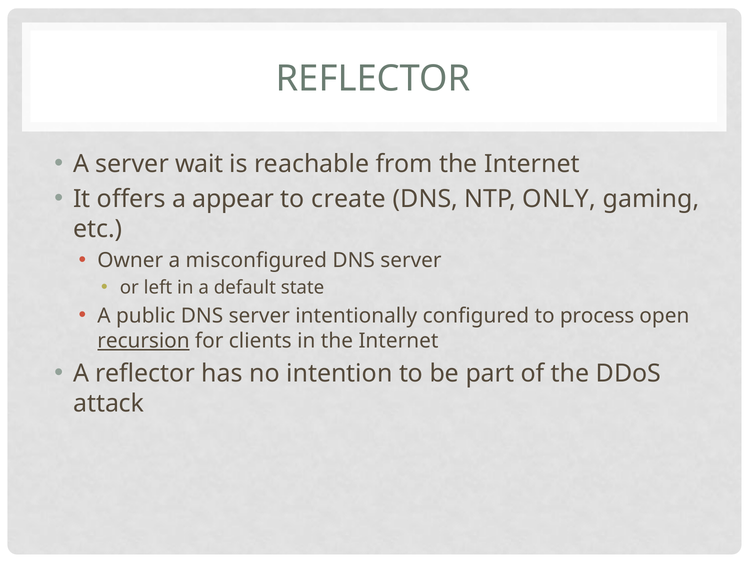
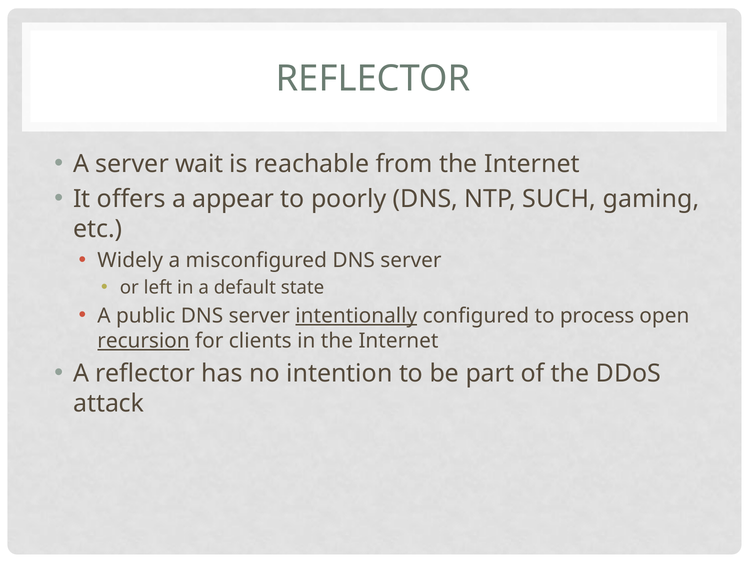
create: create -> poorly (349, 199)
ONLY: ONLY -> SUCH (559, 199)
Owner: Owner -> Widely (130, 260)
intentionally underline: none -> present (356, 316)
